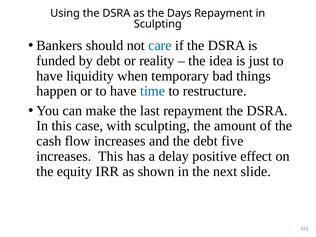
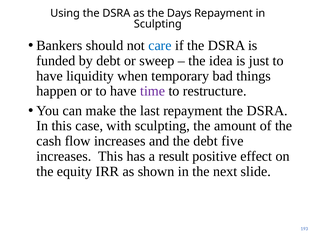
reality: reality -> sweep (157, 61)
time colour: blue -> purple (153, 91)
delay: delay -> result (174, 156)
